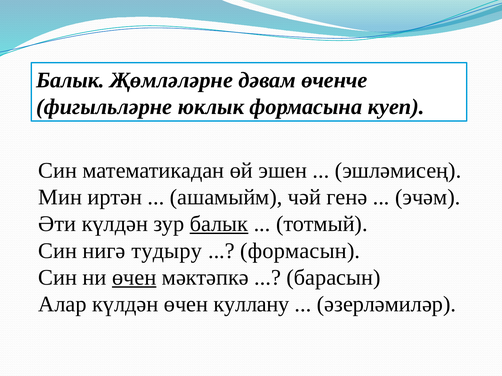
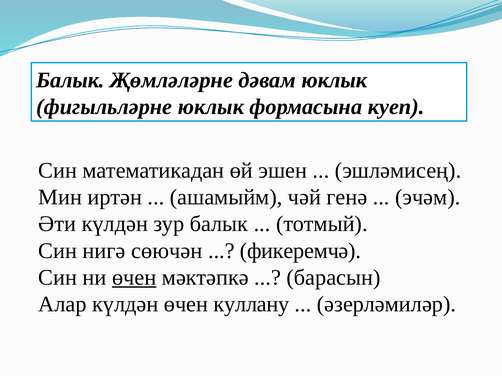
дәвам өченче: өченче -> юклык (334, 80)
балык underline: present -> none (219, 224)
тудыру: тудыру -> сөючән (167, 251)
формасын: формасын -> фикеремчә (300, 251)
